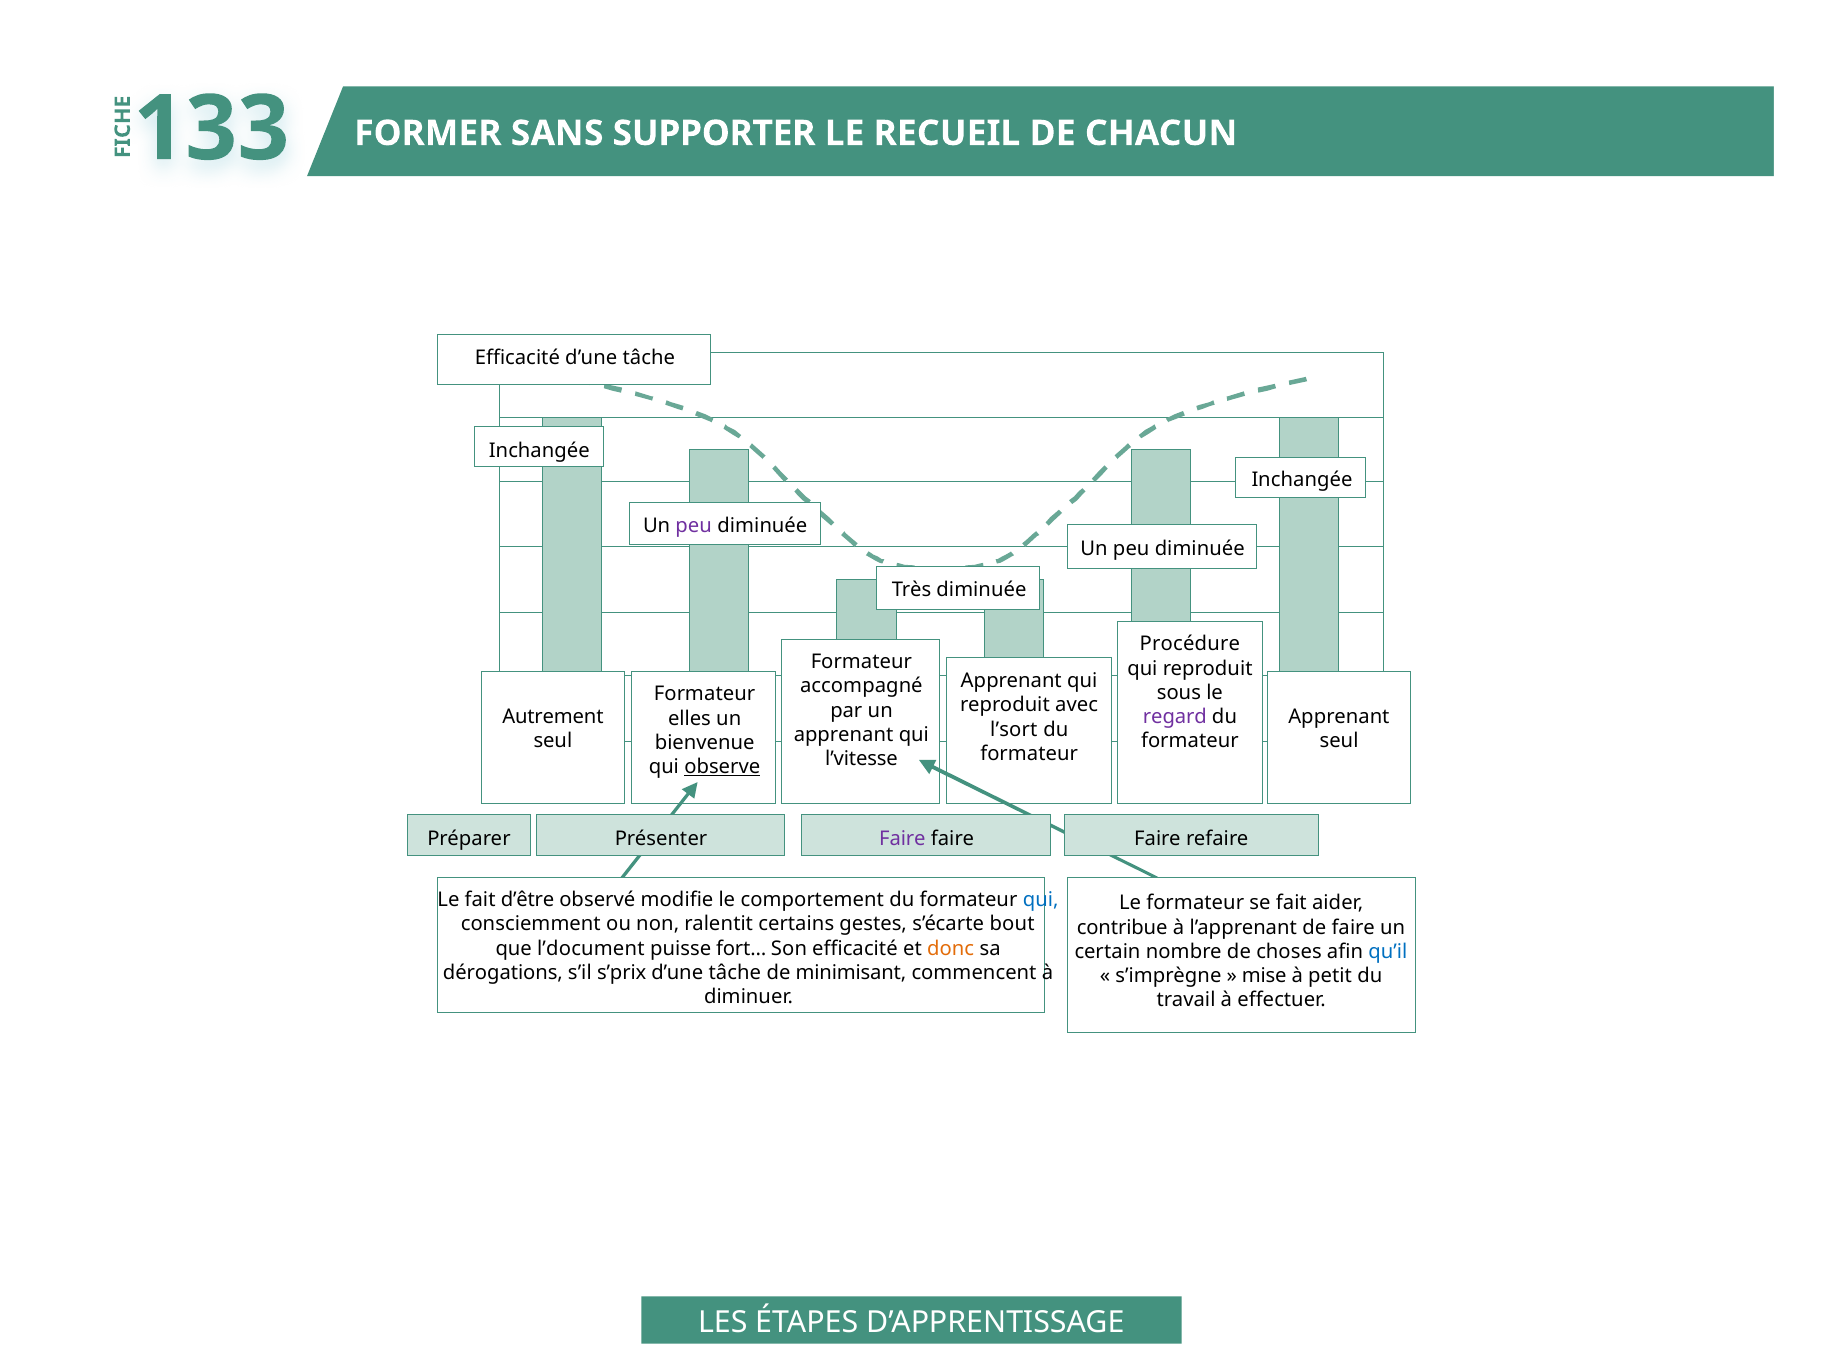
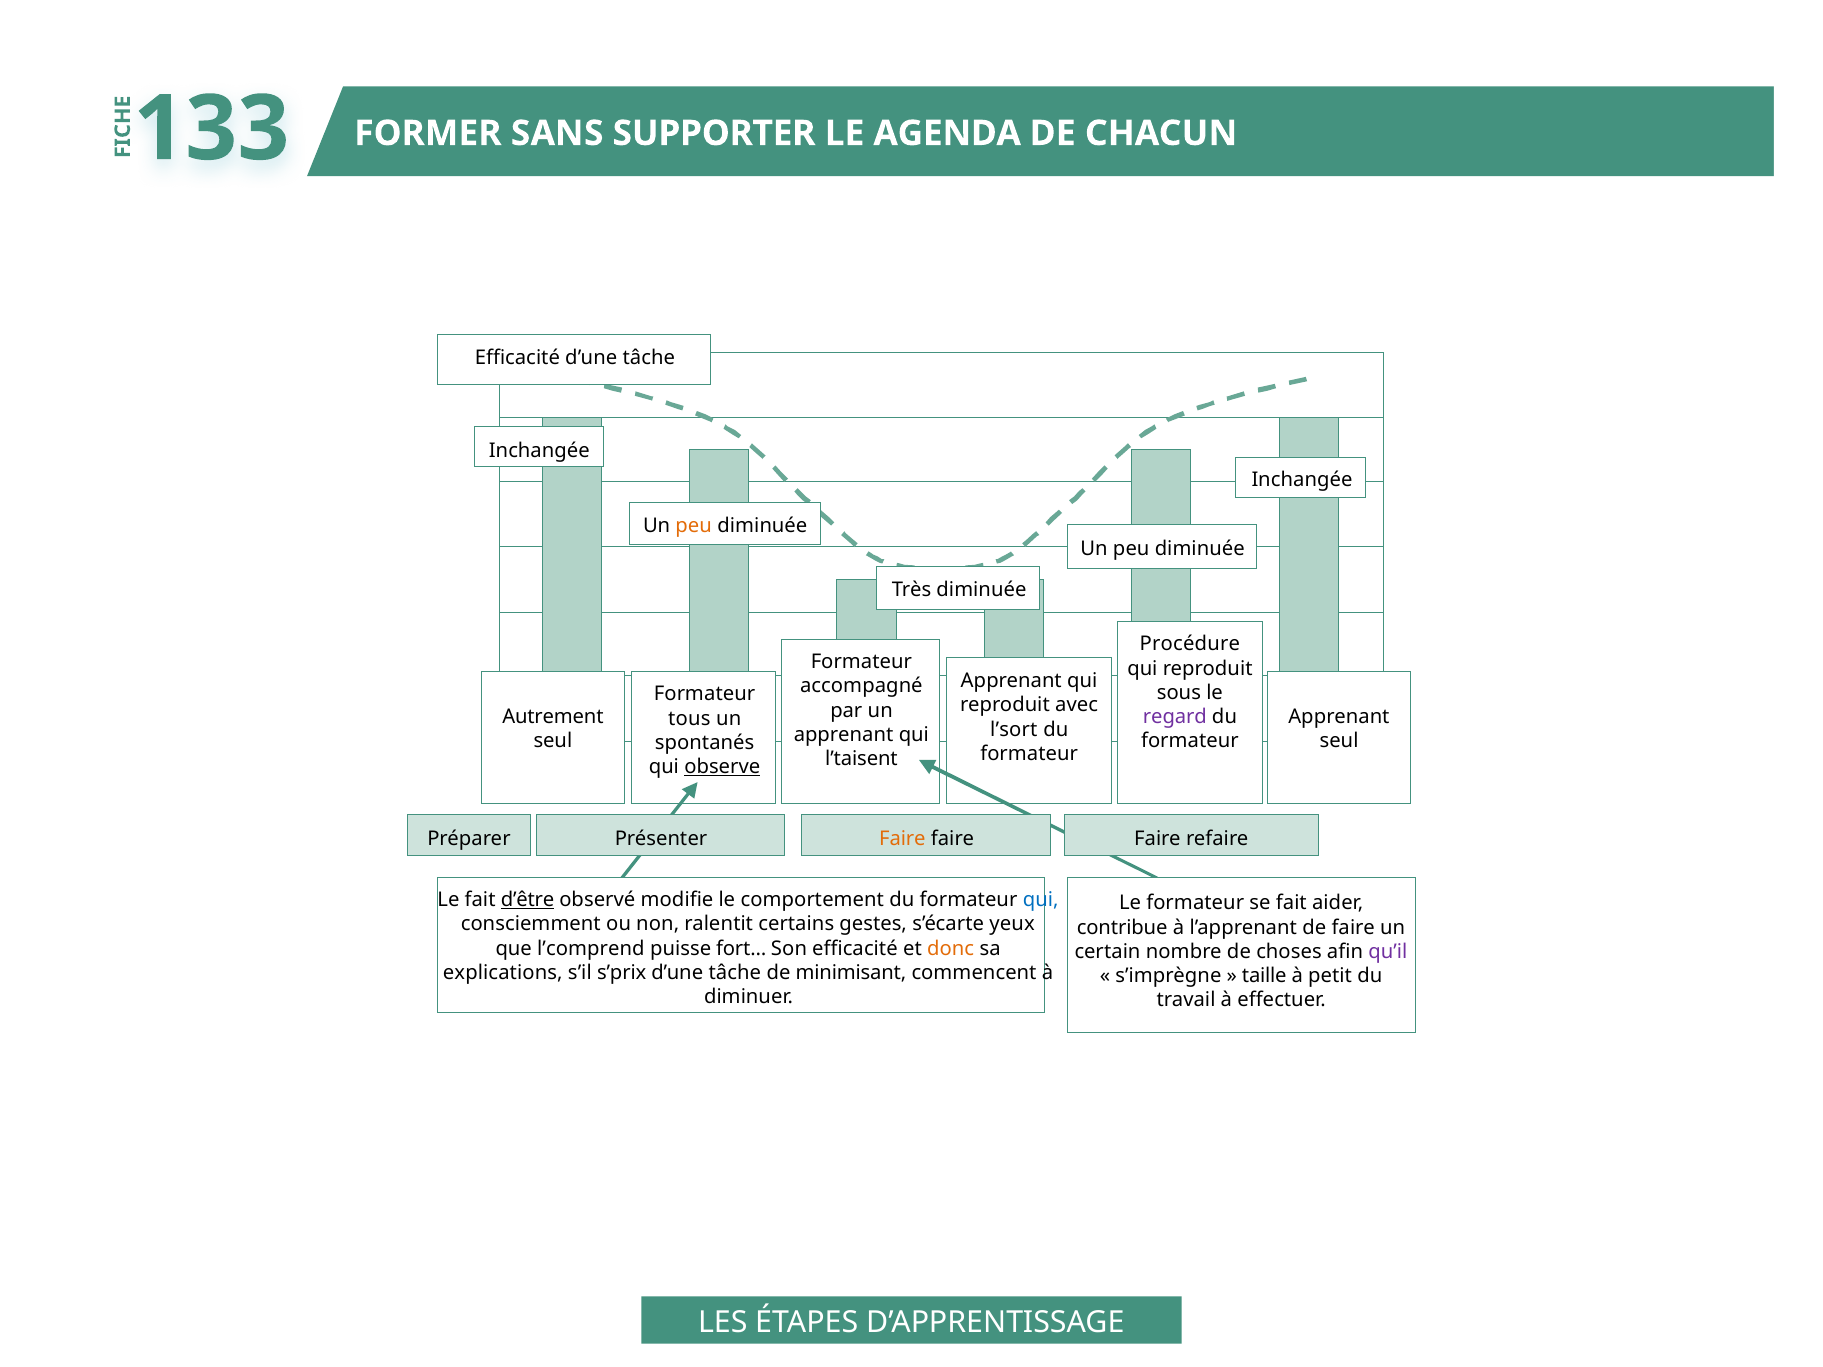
RECUEIL: RECUEIL -> AGENDA (947, 133)
peu colour: purple -> orange (694, 526)
elles: elles -> tous (689, 719)
bienvenue: bienvenue -> spontanés (705, 743)
l’vitesse: l’vitesse -> l’taisent (861, 759)
Faire colour: purple -> orange (902, 839)
d’être underline: none -> present (528, 900)
bout: bout -> yeux (1012, 924)
l’document: l’document -> l’comprend (591, 949)
qu’il colour: blue -> purple (1388, 952)
dérogations: dérogations -> explications (503, 973)
mise: mise -> taille (1264, 976)
